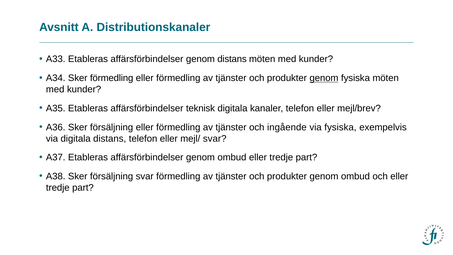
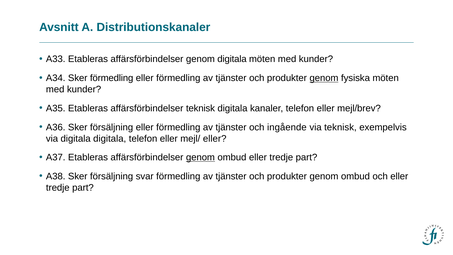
genom distans: distans -> digitala (232, 59)
via fysiska: fysiska -> teknisk (340, 127)
digitala distans: distans -> digitala (110, 138)
mejl/ svar: svar -> eller (215, 138)
genom underline: none -> present (200, 157)
